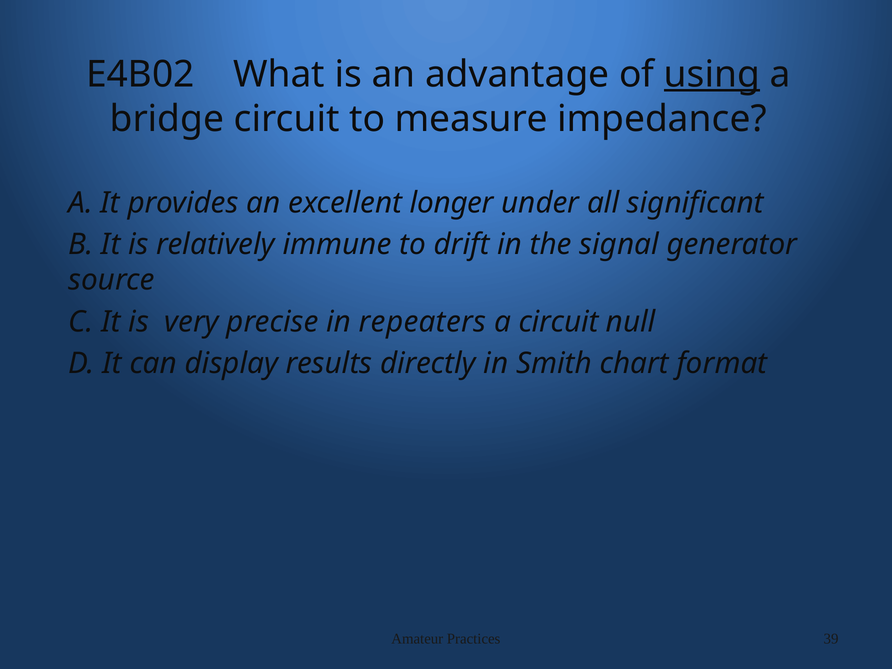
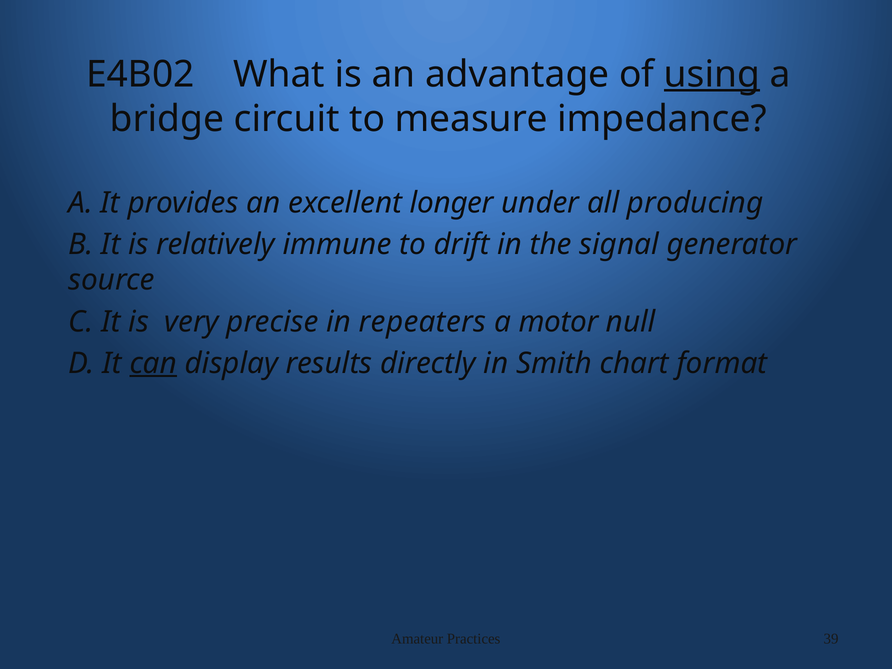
significant: significant -> producing (695, 203)
a circuit: circuit -> motor (559, 322)
can underline: none -> present (153, 363)
